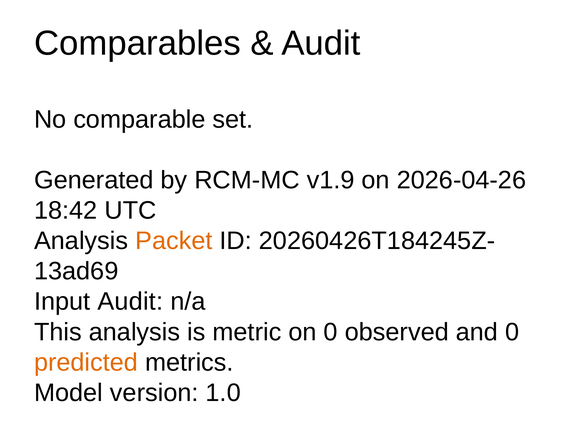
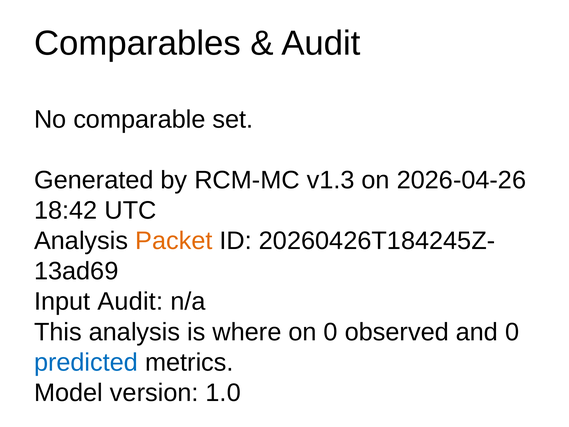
v1.9: v1.9 -> v1.3 (331, 180)
metric: metric -> where (247, 332)
predicted colour: orange -> blue (86, 362)
